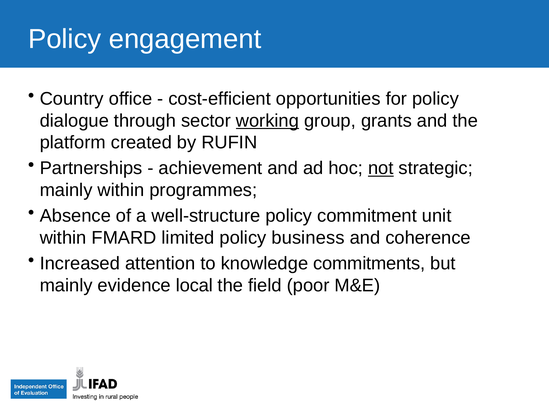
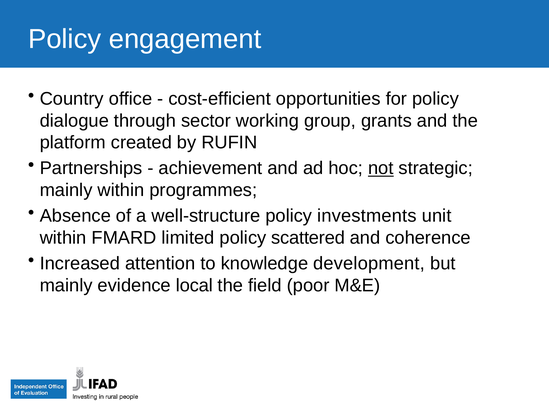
working underline: present -> none (267, 121)
commitment: commitment -> investments (367, 216)
business: business -> scattered (308, 238)
commitments: commitments -> development (369, 263)
